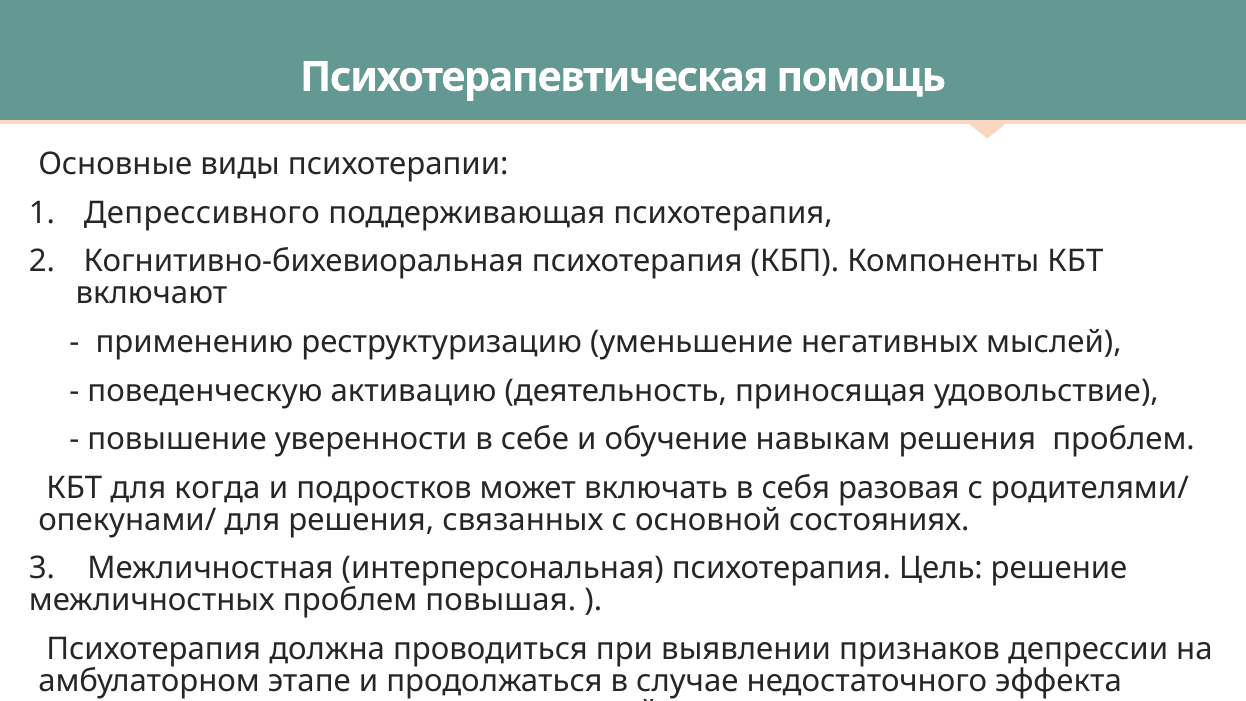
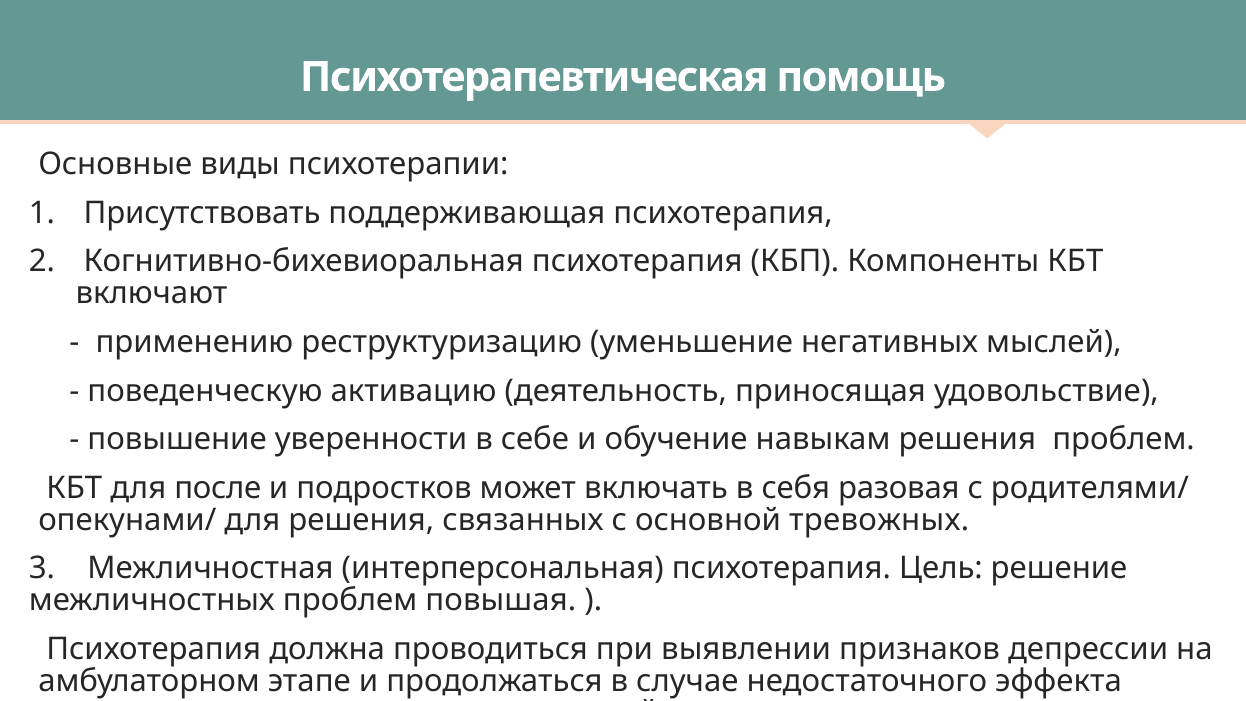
Депрессивного: Депрессивного -> Присутствовать (202, 213)
для когда: когда -> после (218, 488)
состояниях: состояниях -> тревожных (879, 520)
